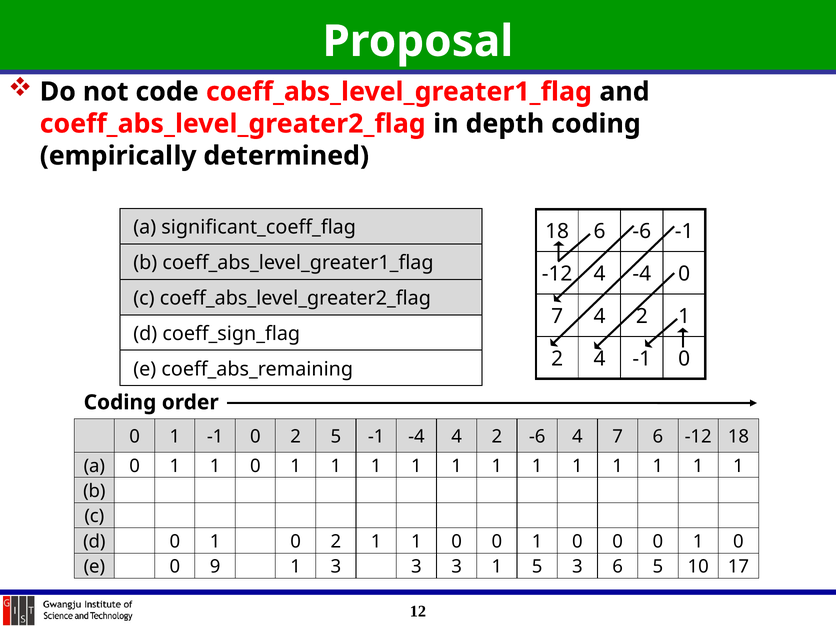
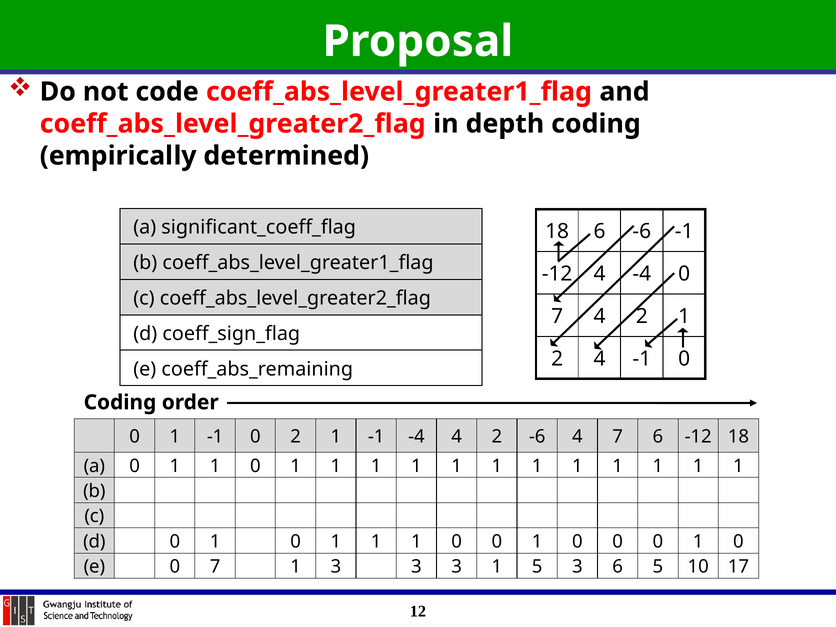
0 2 5: 5 -> 1 (336, 436)
0 1 0 2: 2 -> 1 (336, 542)
e 0 9: 9 -> 7 (215, 567)
